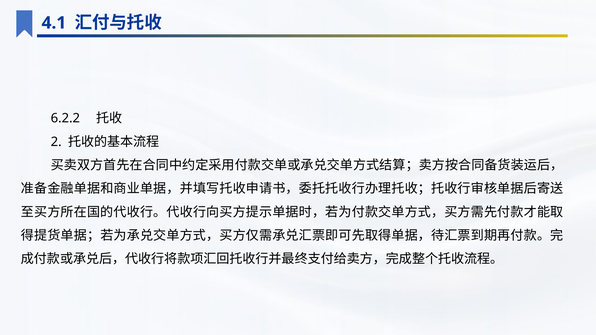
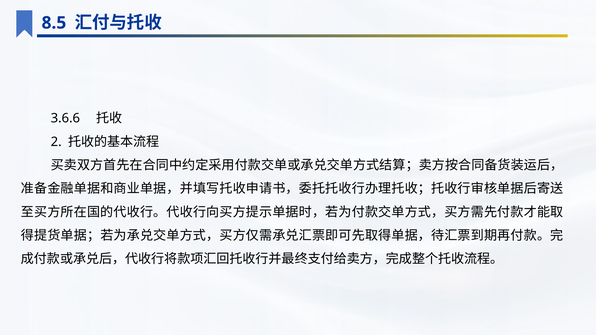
4.1: 4.1 -> 8.5 (54, 23)
6.2.2: 6.2.2 -> 3.6.6 (65, 118)
